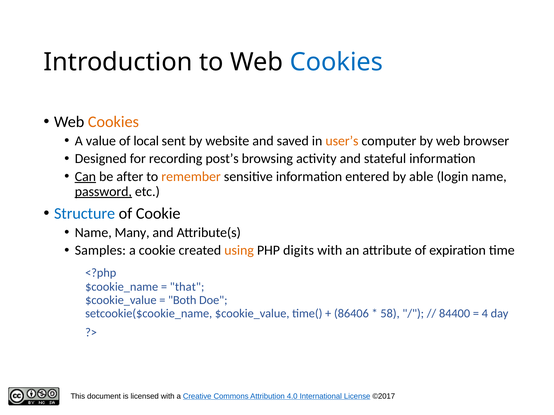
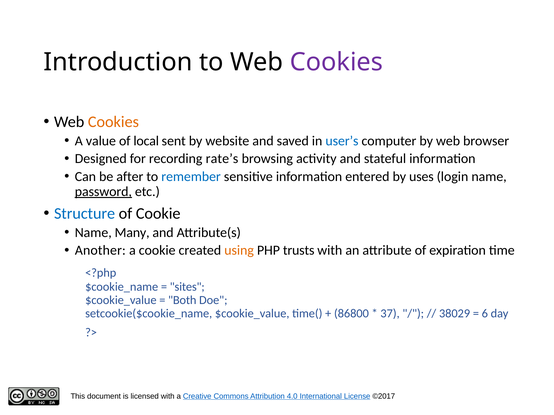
Cookies colour: blue -> purple (336, 62)
user’s colour: orange -> blue (342, 141)
post’s: post’s -> rate’s (222, 159)
Can underline: present -> none (85, 177)
remember colour: orange -> blue (191, 177)
able: able -> uses (421, 177)
Samples: Samples -> Another (100, 251)
digits: digits -> trusts (299, 251)
that: that -> sites (187, 287)
86406: 86406 -> 86800 (351, 314)
58: 58 -> 37 (390, 314)
84400: 84400 -> 38029 (455, 314)
4: 4 -> 6 (485, 314)
